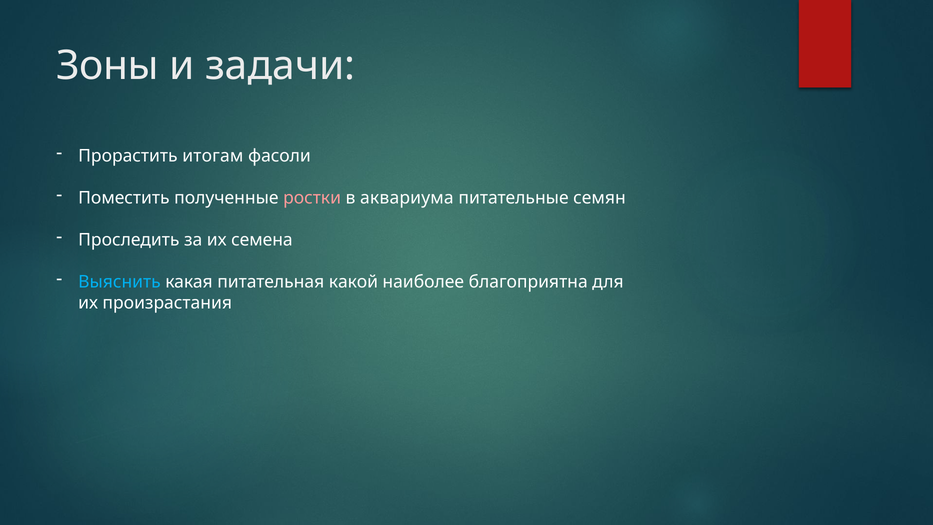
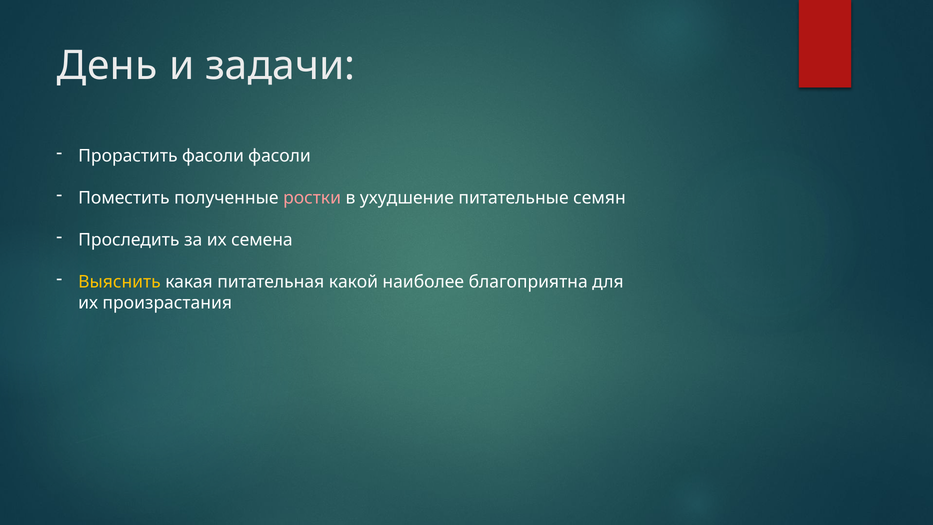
Зоны: Зоны -> День (107, 66)
Прорастить итогам: итогам -> фасоли (213, 156)
аквариума: аквариума -> ухудшение (407, 198)
Выяснить colour: light blue -> yellow (119, 282)
